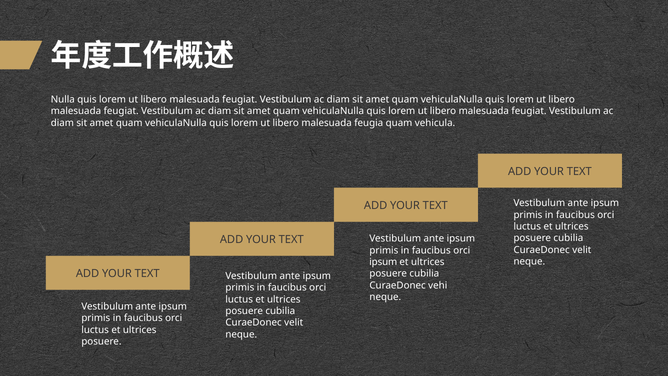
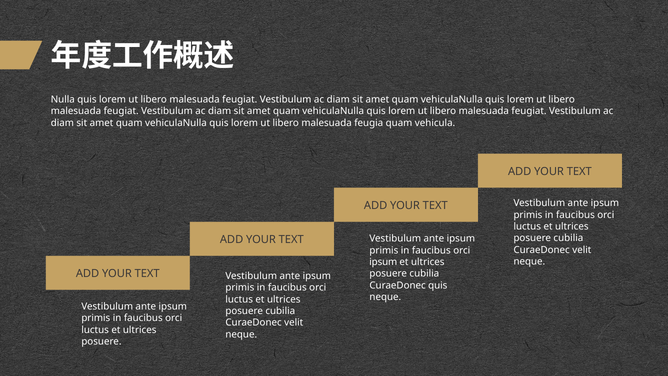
CuraeDonec vehi: vehi -> quis (438, 285)
